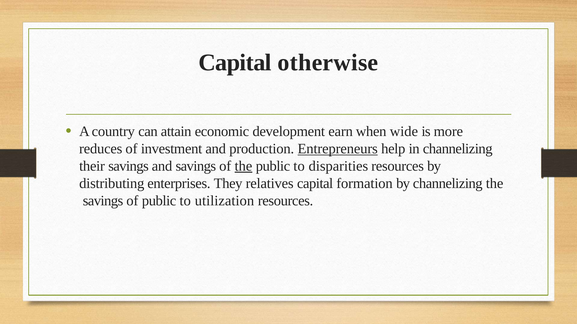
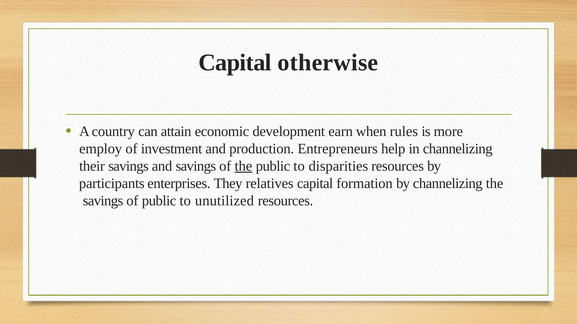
wide: wide -> rules (404, 132)
reduces: reduces -> employ (101, 149)
Entrepreneurs underline: present -> none (338, 149)
distributing: distributing -> participants (112, 184)
utilization: utilization -> unutilized (224, 201)
